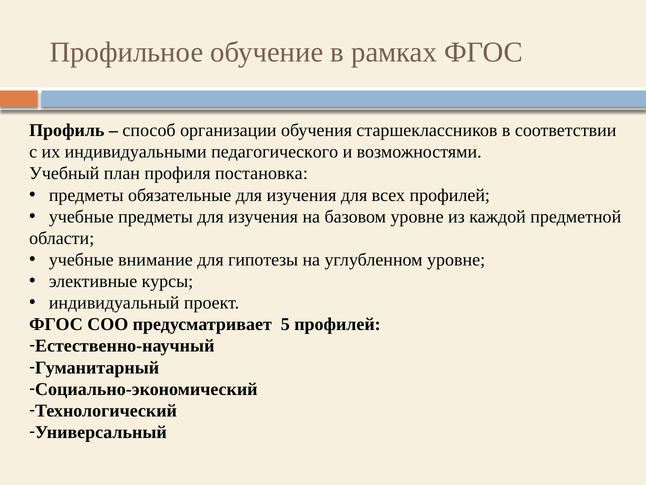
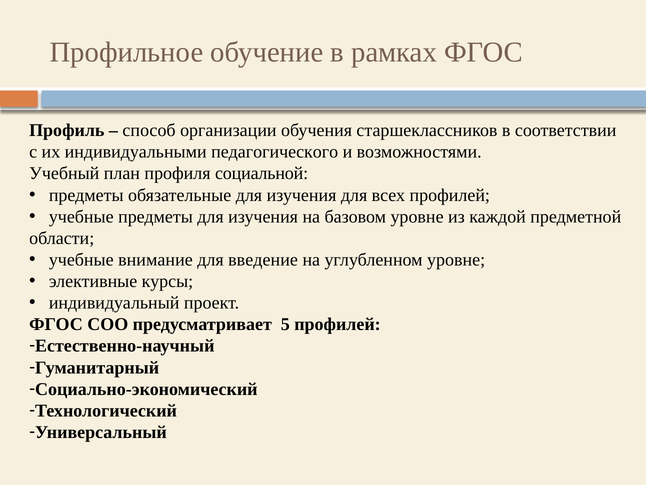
постановка: постановка -> социальной (262, 173)
гипотезы: гипотезы -> введение (263, 260)
